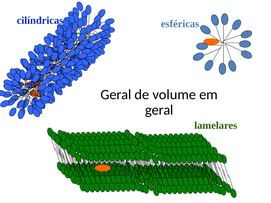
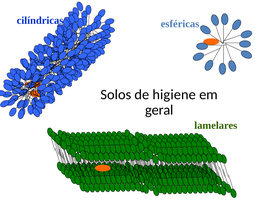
Geral: Geral -> Solos (116, 95)
volume: volume -> higiene (174, 95)
